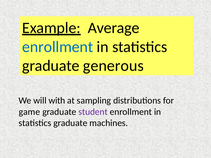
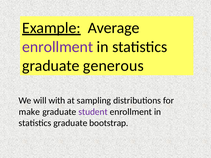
enrollment colour: blue -> purple (58, 47)
game: game -> make (29, 112)
machines: machines -> bootstrap (109, 123)
